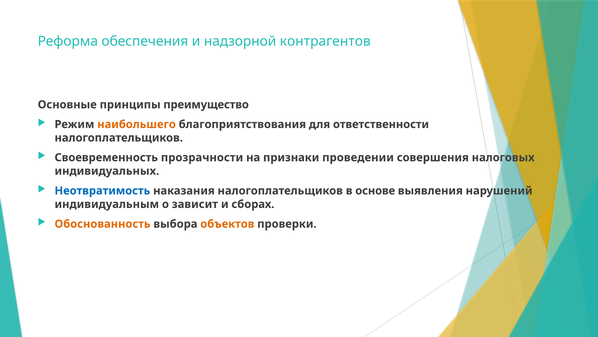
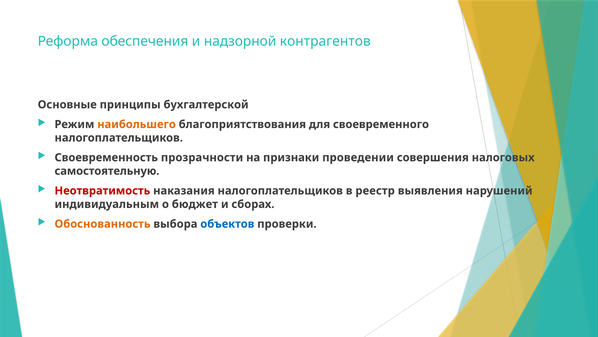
преимущество: преимущество -> бухгалтерской (206, 104)
ответственности: ответственности -> своевременного (381, 124)
индивидуальных: индивидуальных -> самостоятельную (107, 171)
Неотвратимость colour: blue -> red (102, 190)
основе: основе -> реестр (375, 190)
зависит: зависит -> бюджет (195, 204)
объектов colour: orange -> blue (227, 224)
